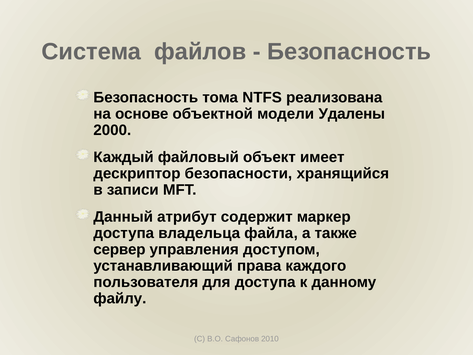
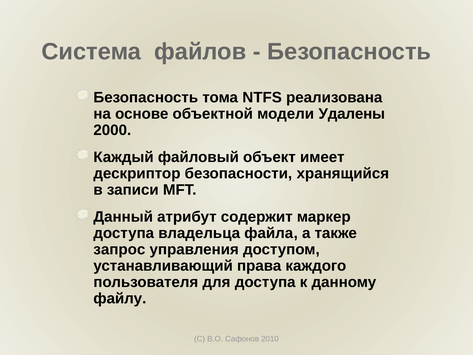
сервер: сервер -> запрос (119, 249)
